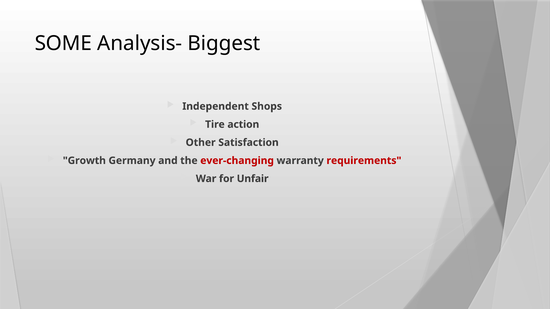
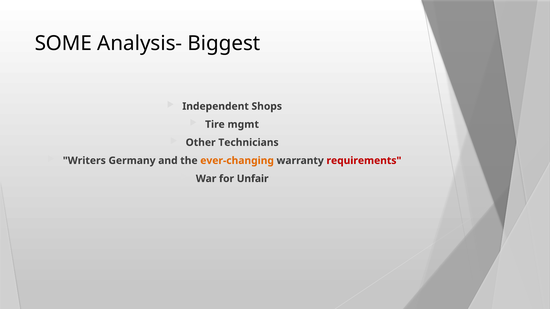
action: action -> mgmt (243, 125)
Satisfaction: Satisfaction -> Technicians (248, 143)
Growth: Growth -> Writers (84, 161)
ever-changing colour: red -> orange (237, 161)
